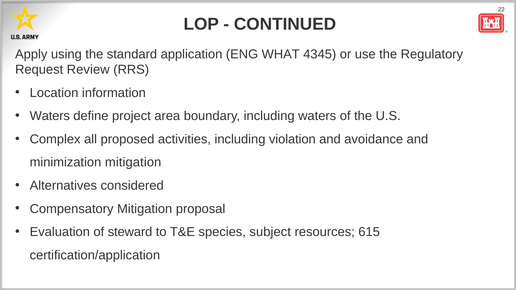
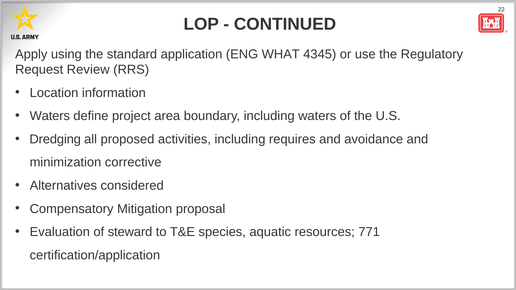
Complex: Complex -> Dredging (55, 139)
violation: violation -> requires (292, 139)
minimization mitigation: mitigation -> corrective (133, 162)
subject: subject -> aquatic (270, 232)
615: 615 -> 771 (369, 232)
